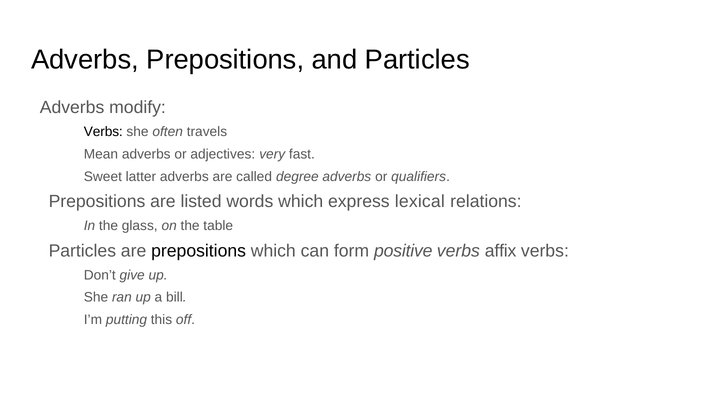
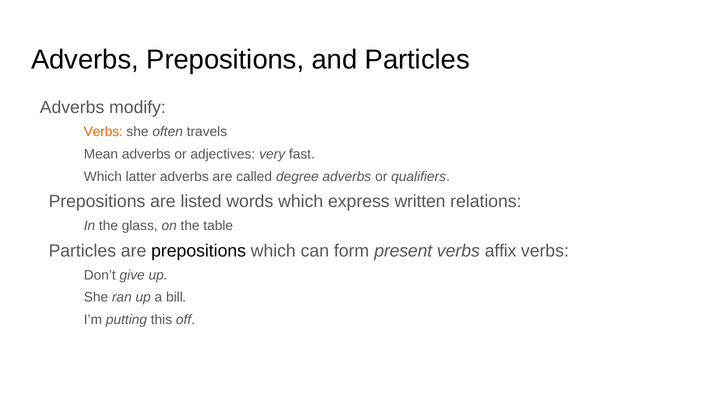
Verbs colour: black -> orange (103, 132)
Sweet: Sweet -> Which (103, 177)
lexical: lexical -> written (420, 201)
positive: positive -> present (403, 251)
